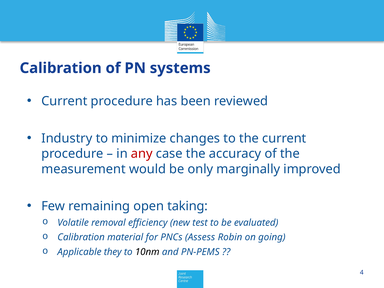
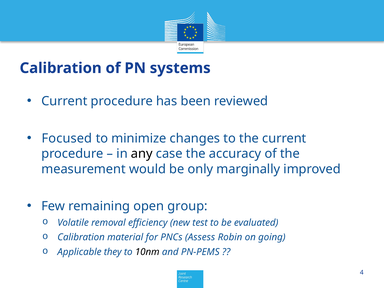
Industry: Industry -> Focused (67, 138)
any colour: red -> black (142, 154)
taking: taking -> group (188, 206)
